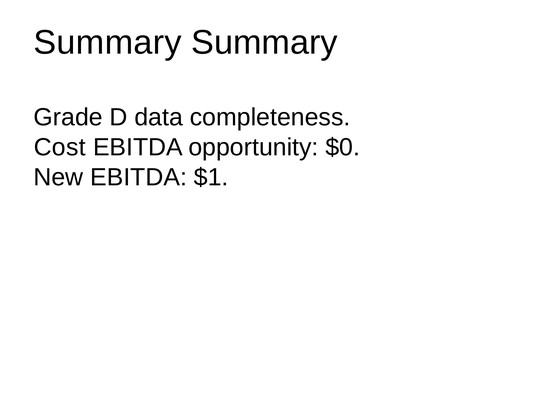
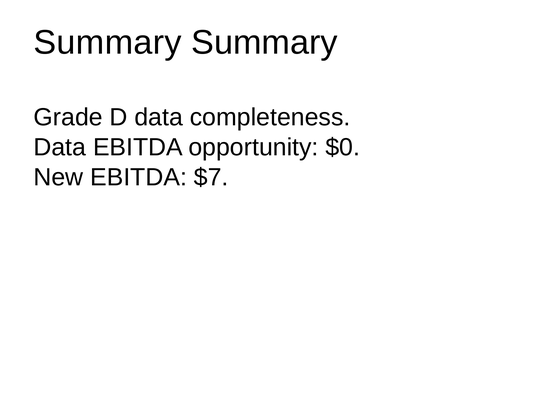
Cost: Cost -> Data (60, 147)
$1: $1 -> $7 (211, 177)
